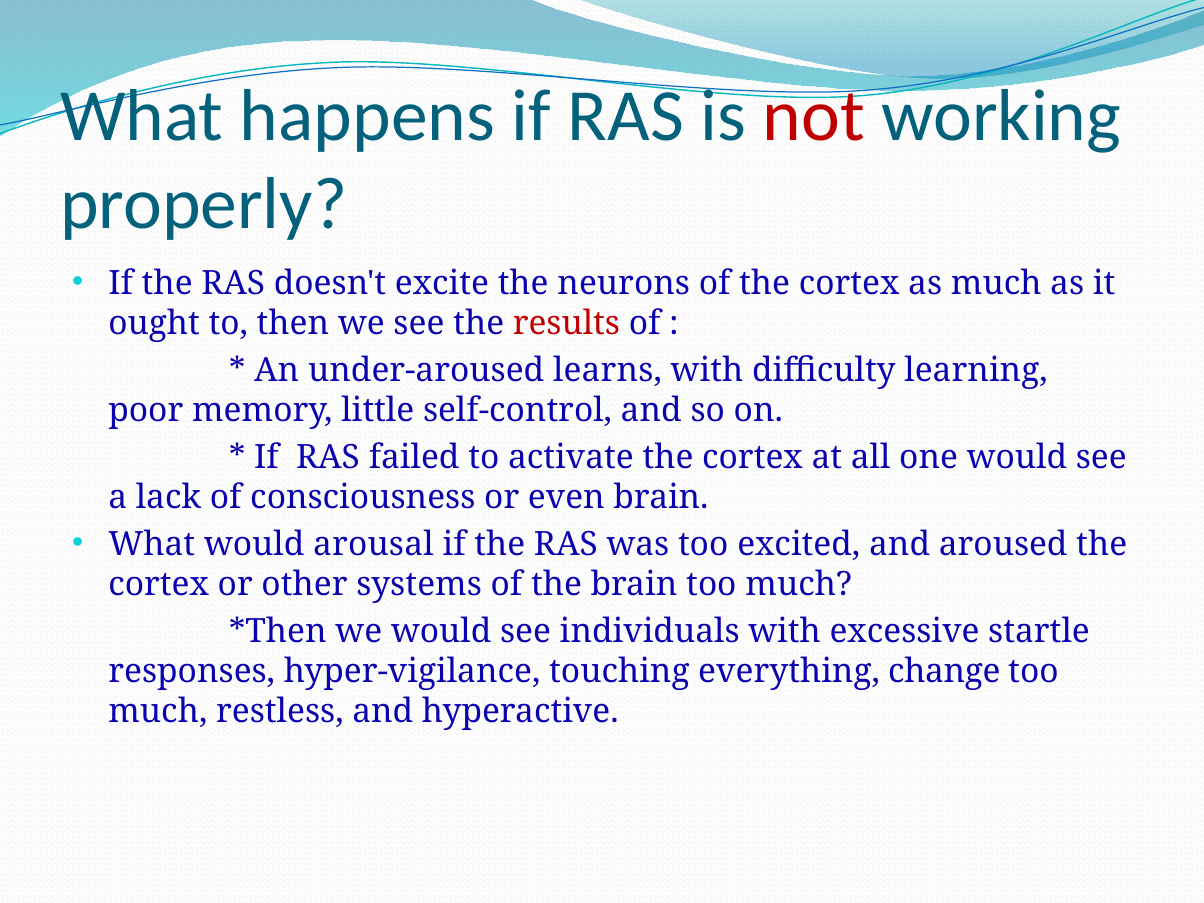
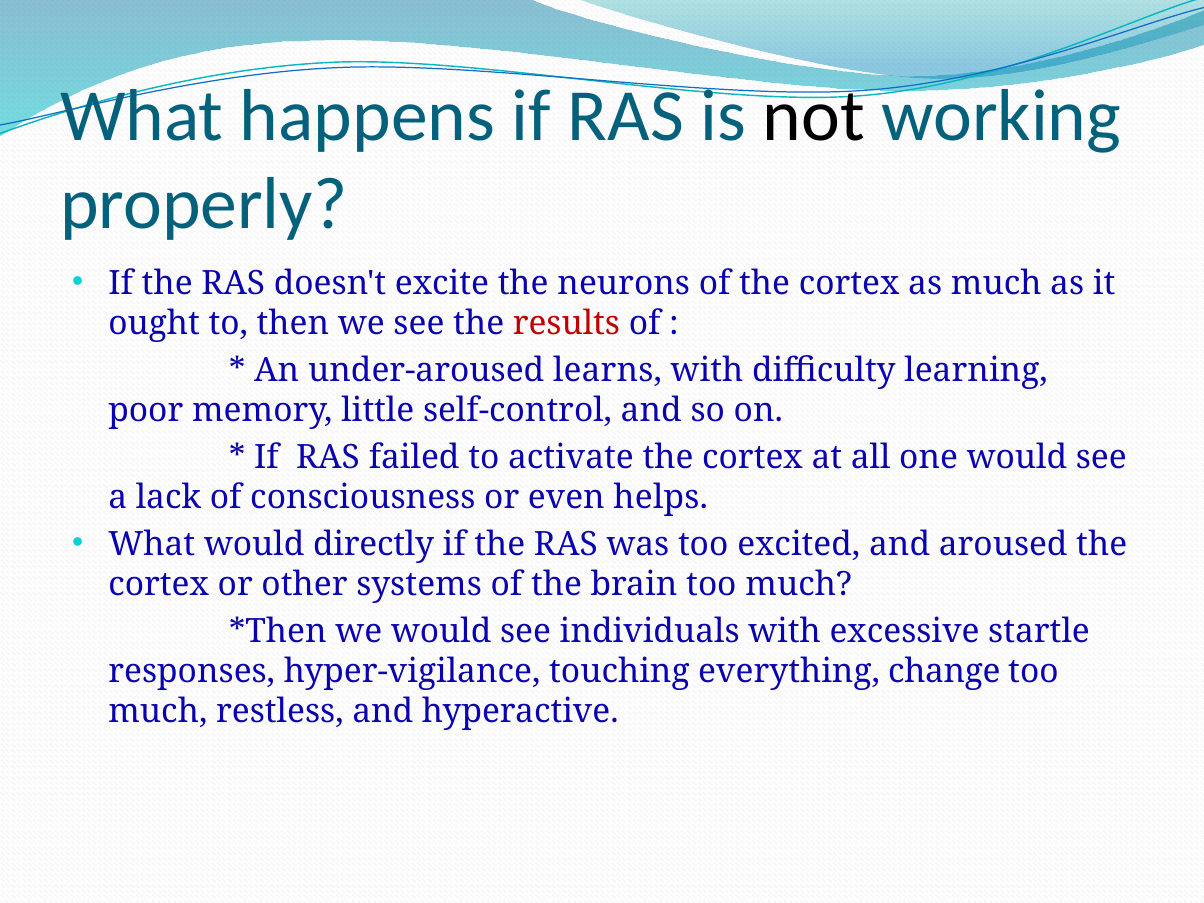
not colour: red -> black (814, 116)
even brain: brain -> helps (661, 497)
arousal: arousal -> directly (374, 544)
